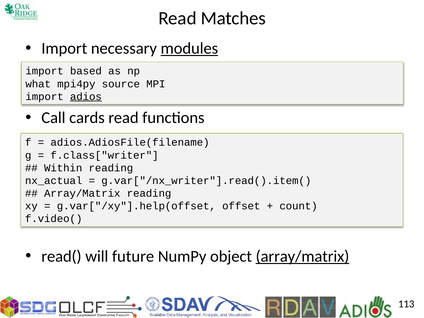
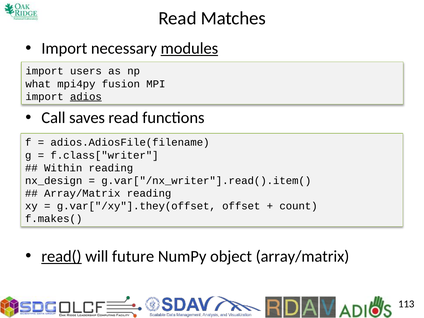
based: based -> users (86, 71)
source: source -> fusion (121, 84)
cards: cards -> saves (87, 118)
nx_actual: nx_actual -> nx_design (54, 181)
g.var["/xy"].help(offset: g.var["/xy"].help(offset -> g.var["/xy"].they(offset (136, 206)
f.video(: f.video( -> f.makes( (54, 219)
read( underline: none -> present (61, 256)
array/matrix underline: present -> none (302, 256)
